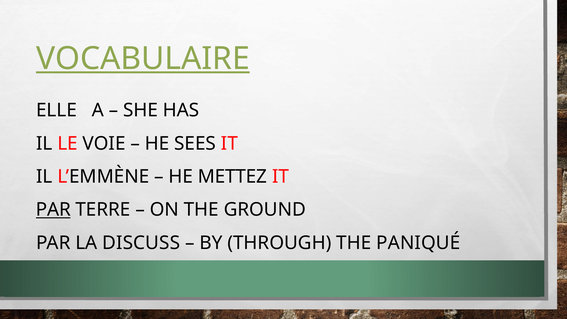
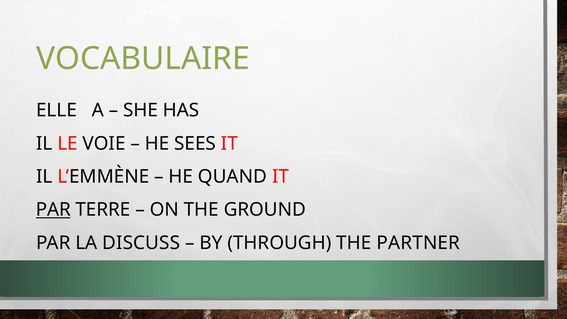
VOCABULAIRE underline: present -> none (143, 58)
METTEZ: METTEZ -> QUAND (232, 177)
PANIQUÉ: PANIQUÉ -> PARTNER (418, 243)
